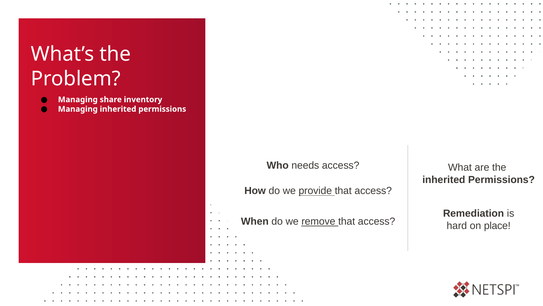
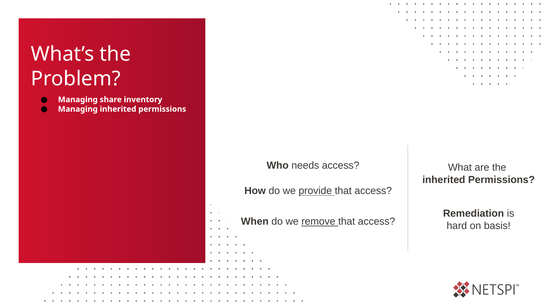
place: place -> basis (497, 225)
